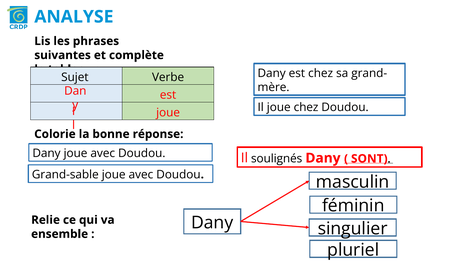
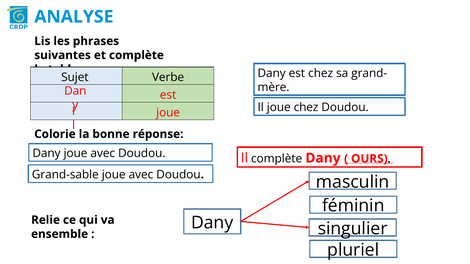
Il soulignés: soulignés -> complète (277, 159)
SONT: SONT -> OURS (369, 159)
